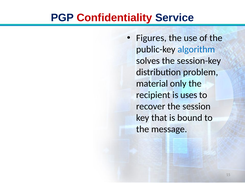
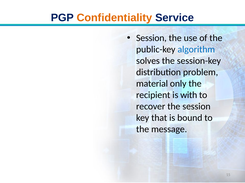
Confidentiality colour: red -> orange (114, 18)
Figures: Figures -> Session (151, 38)
uses: uses -> with (189, 95)
